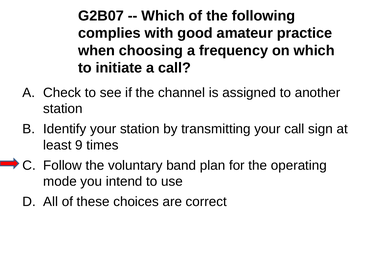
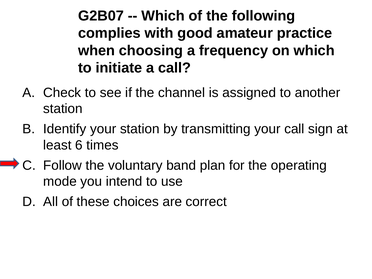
9: 9 -> 6 (79, 145)
